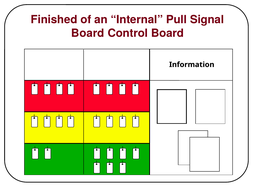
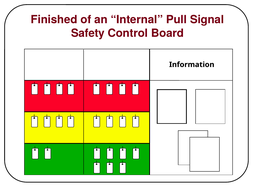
Board: Board -> Safety (88, 33)
